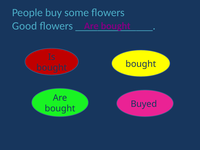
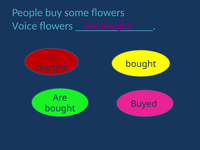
Good: Good -> Voice (25, 26)
